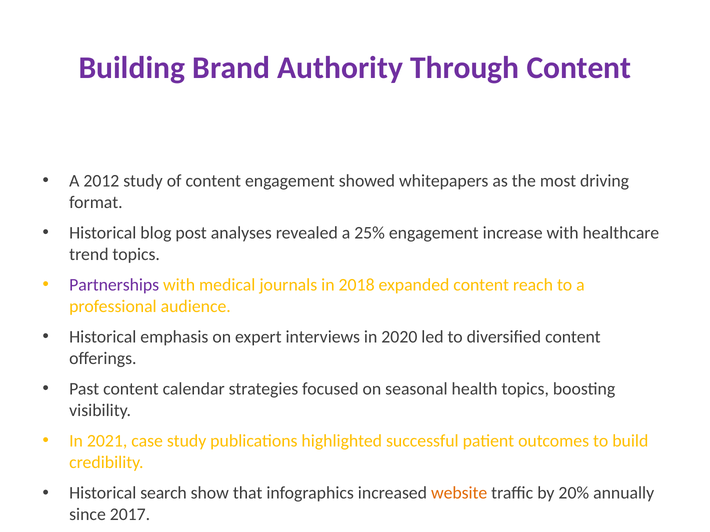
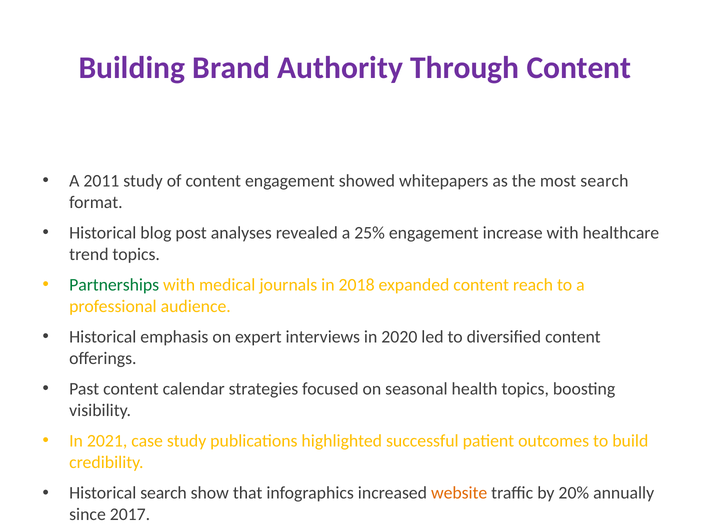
2012: 2012 -> 2011 (101, 181)
most driving: driving -> search (604, 181)
Partnerships colour: purple -> green (114, 285)
